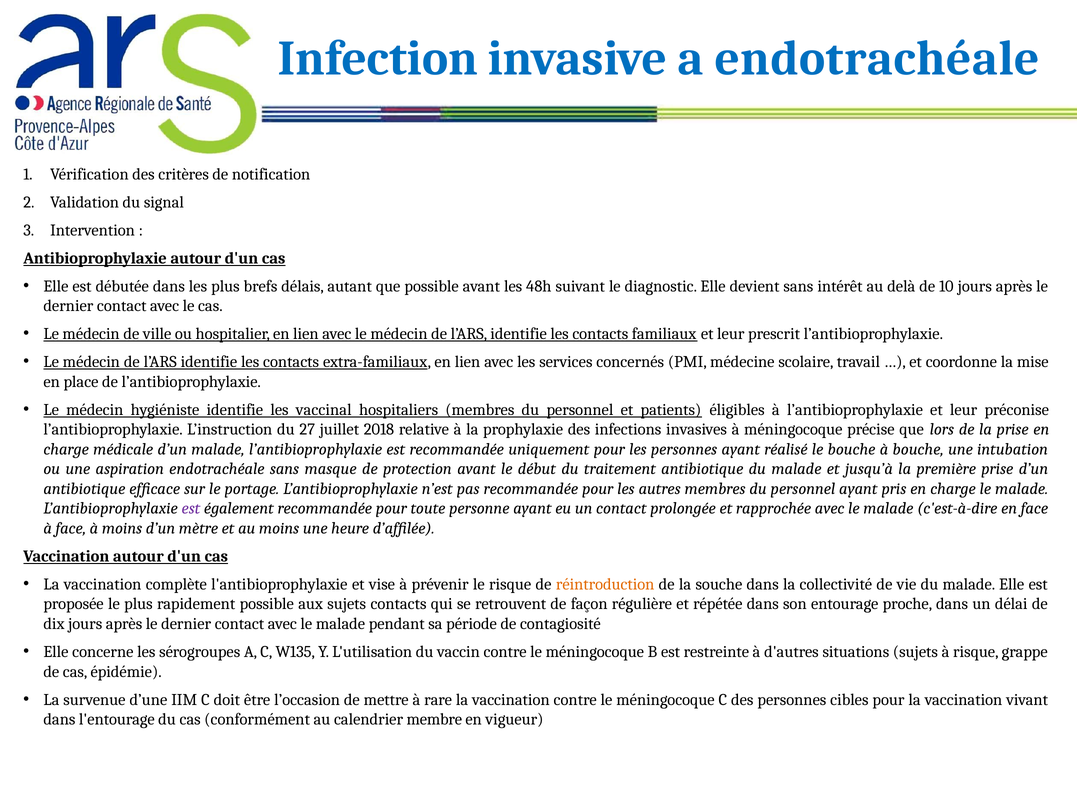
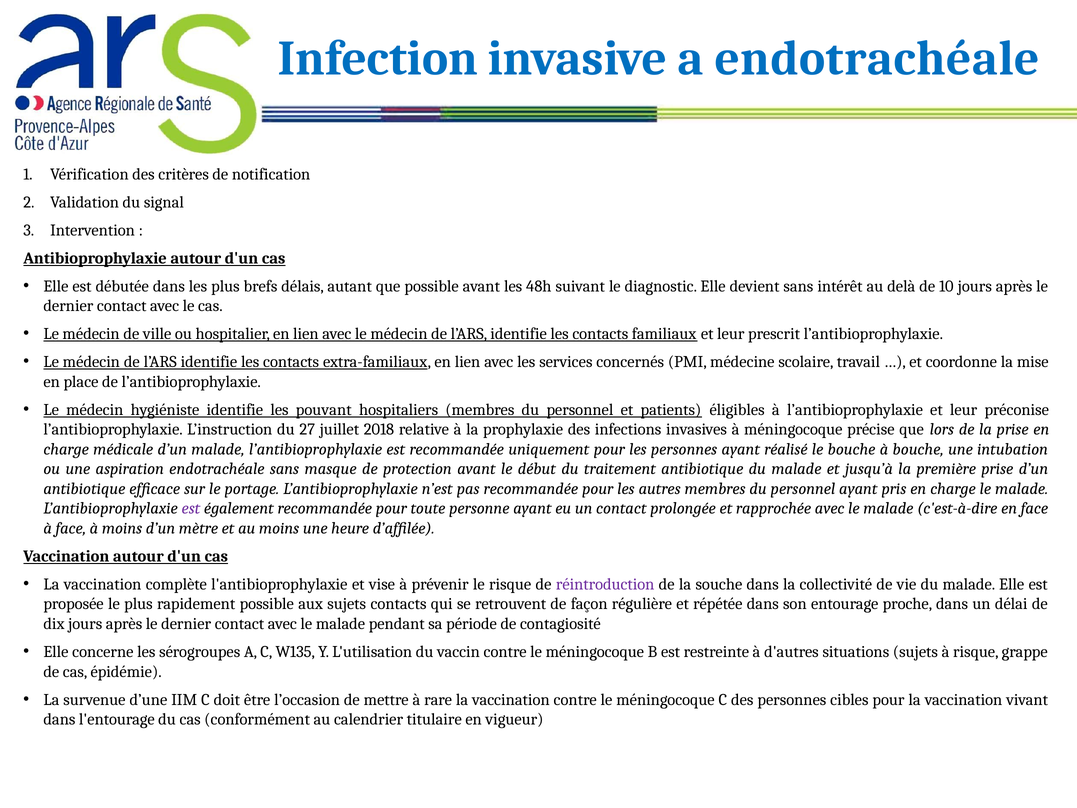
vaccinal: vaccinal -> pouvant (324, 410)
réintroduction colour: orange -> purple (605, 584)
membre: membre -> titulaire (434, 719)
